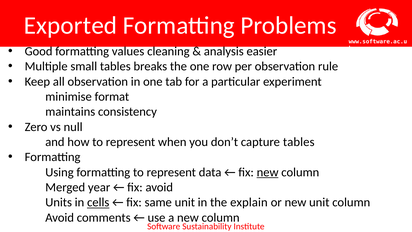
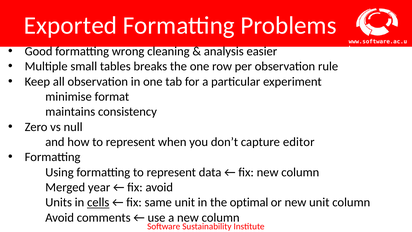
values: values -> wrong (128, 51)
capture tables: tables -> editor (299, 142)
new underline: present -> none (268, 172)
explain: explain -> optimal (249, 202)
